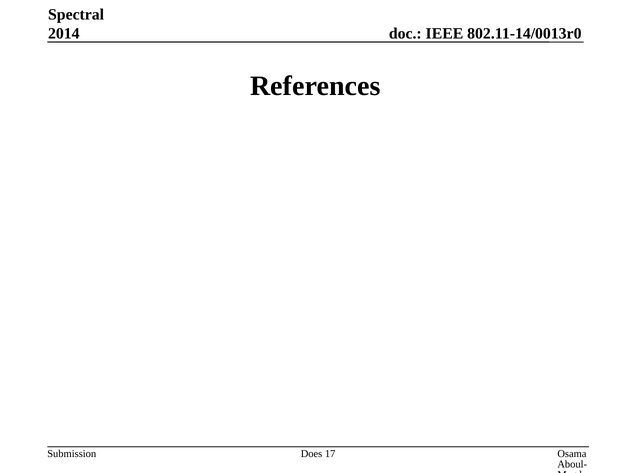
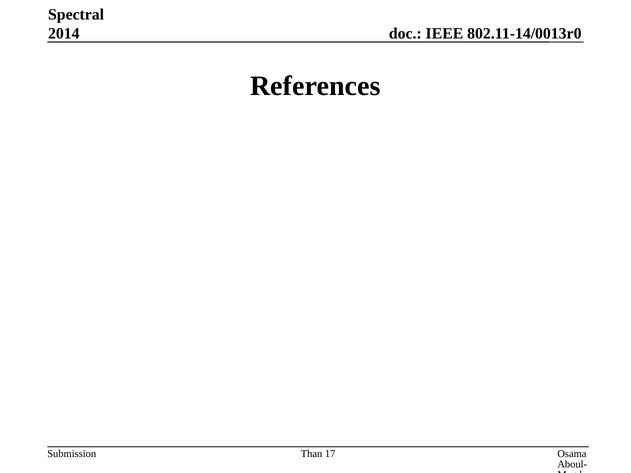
Does: Does -> Than (312, 454)
